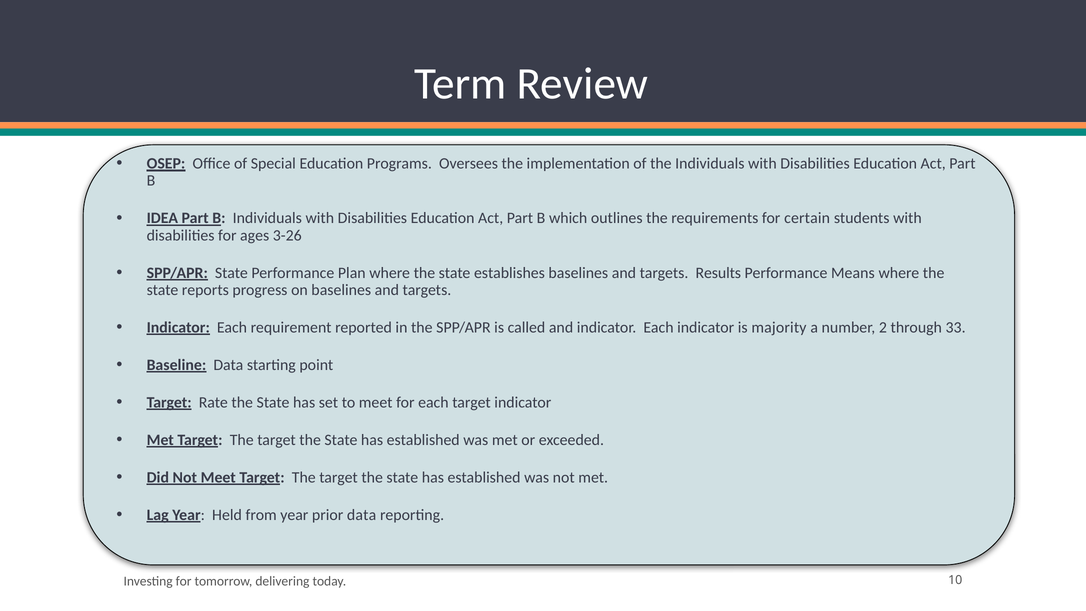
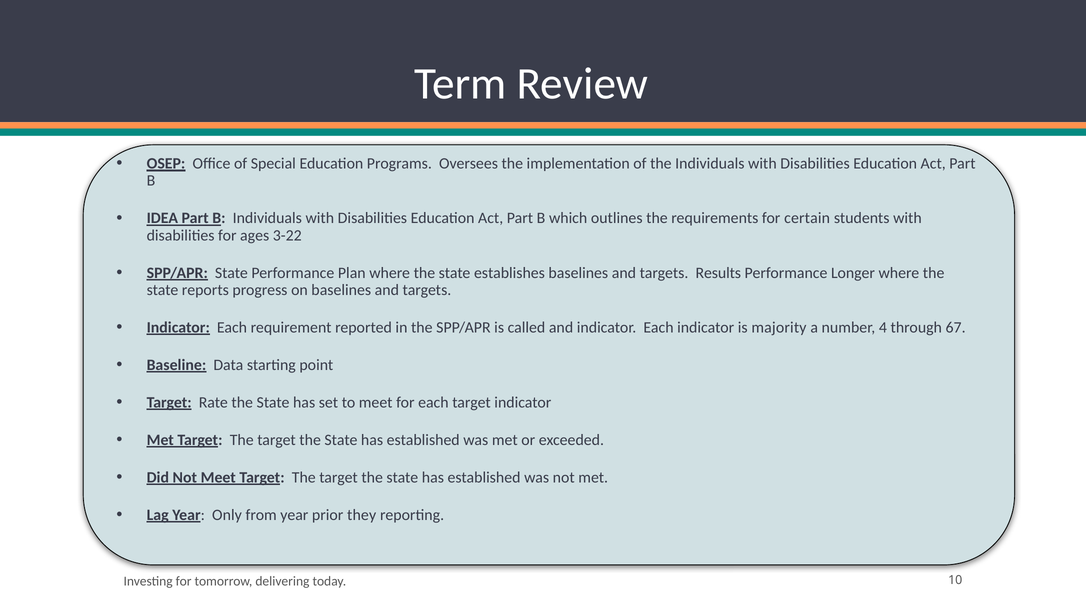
3-26: 3-26 -> 3-22 (287, 235)
Means: Means -> Longer (853, 273)
2: 2 -> 4 (883, 327)
33: 33 -> 67 (956, 327)
Held: Held -> Only (227, 515)
prior data: data -> they (362, 515)
